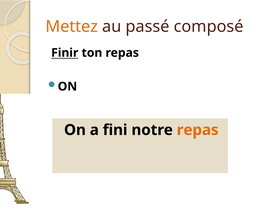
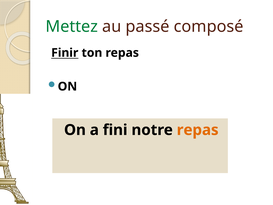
Mettez colour: orange -> green (72, 26)
